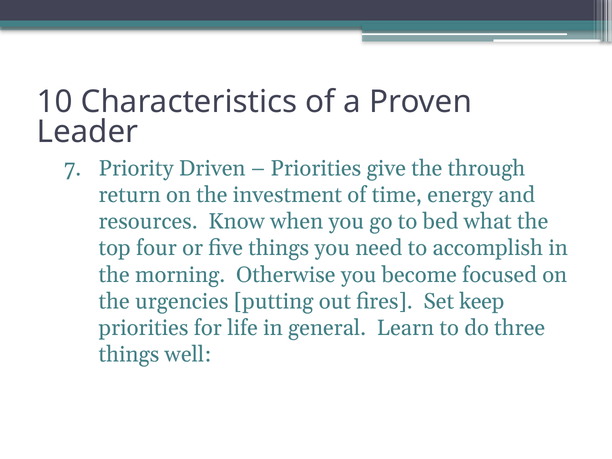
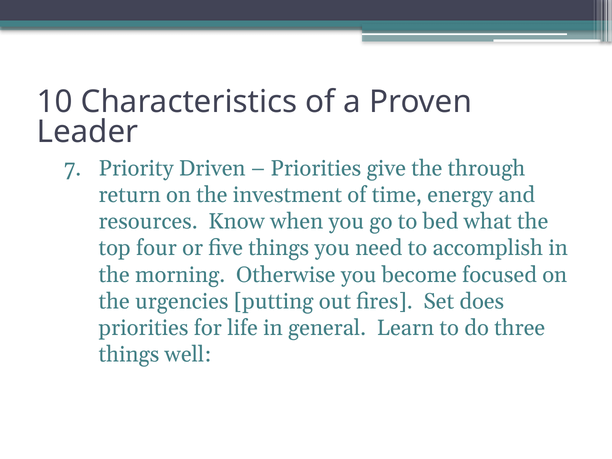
keep: keep -> does (482, 301)
